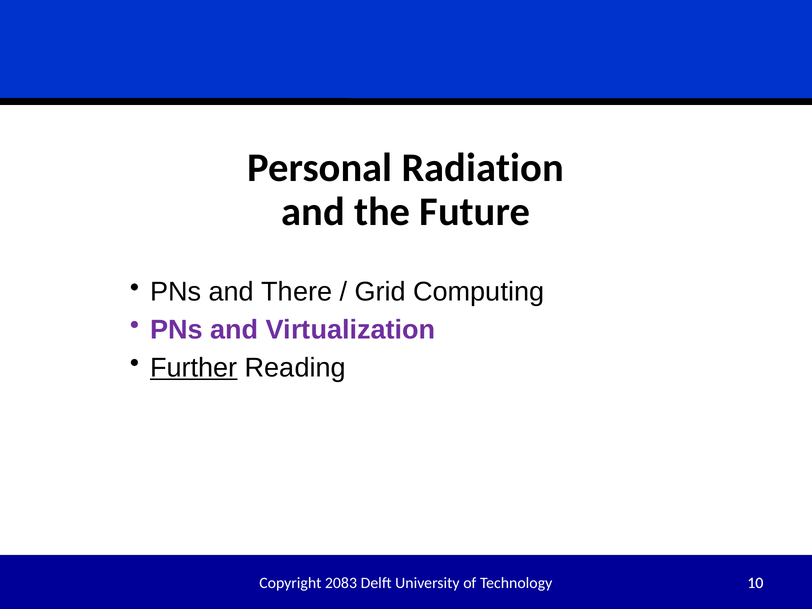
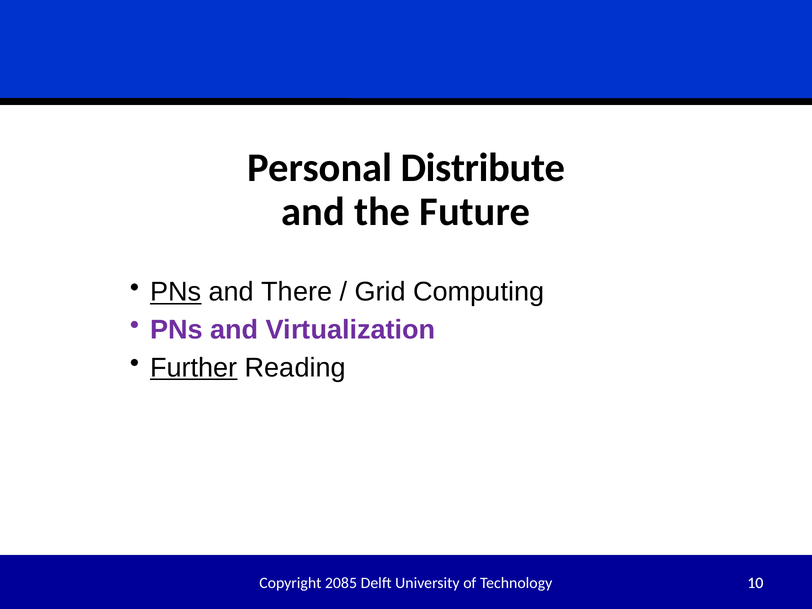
Radiation: Radiation -> Distribute (483, 168)
PNs underline: none -> present (176, 292)
2083: 2083 -> 2085 (341, 583)
